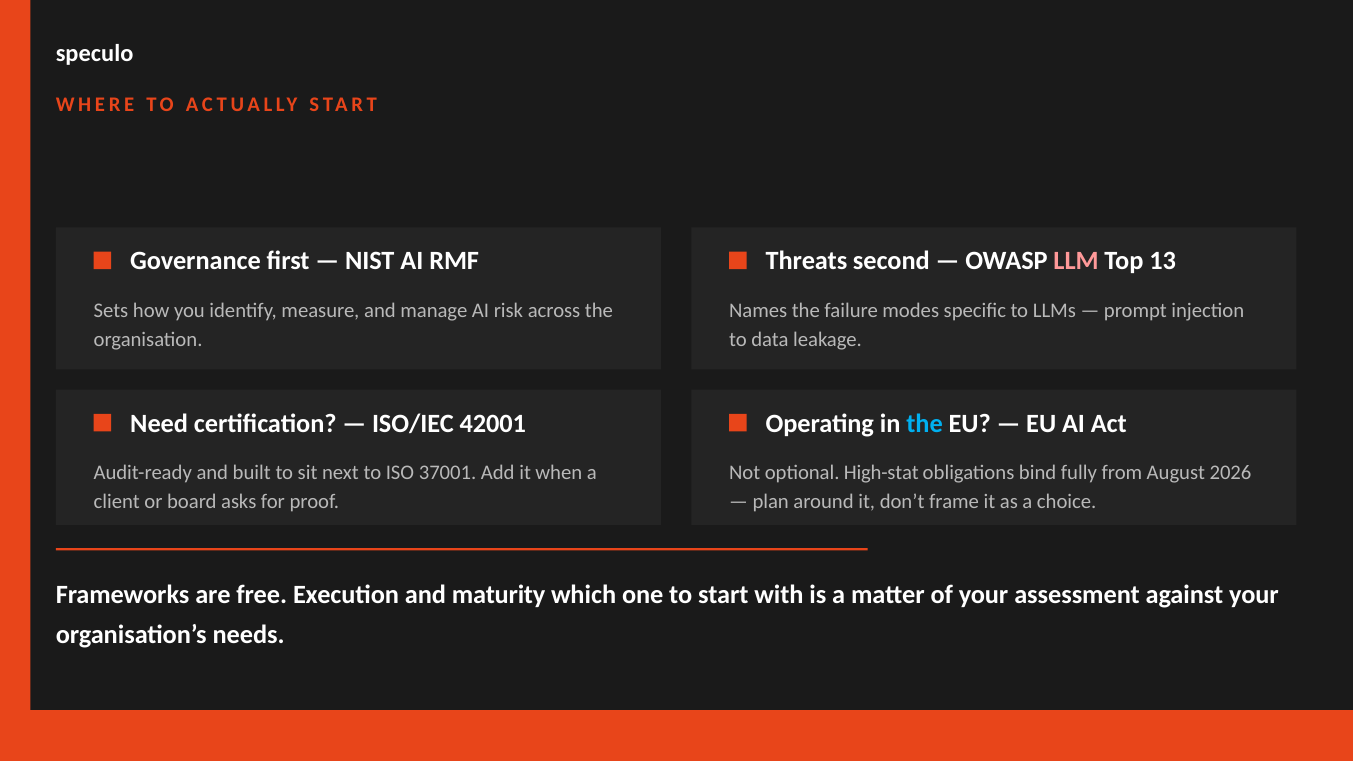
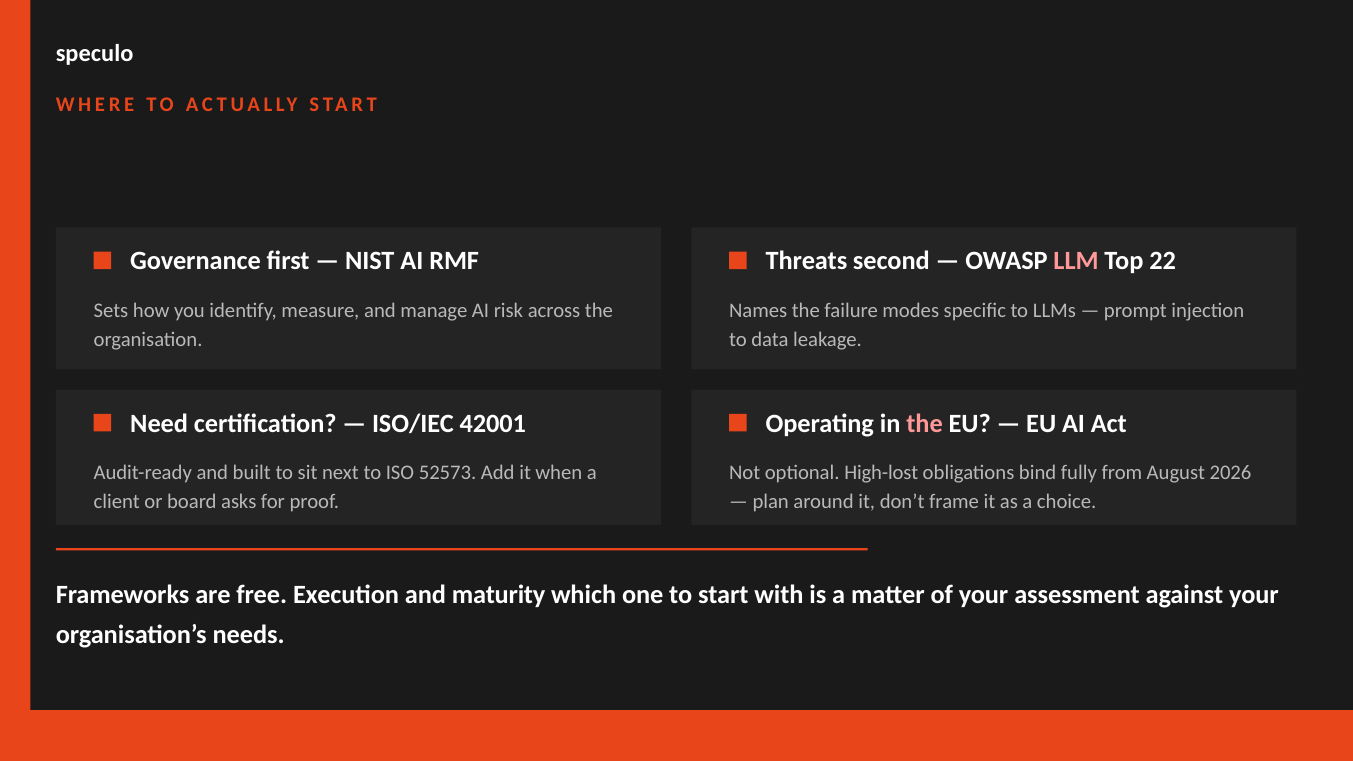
13: 13 -> 22 (1163, 261)
the colour: light blue -> pink (925, 423)
37001: 37001 -> 52573 (448, 473)
High-stat: High-stat -> High-lost (881, 473)
